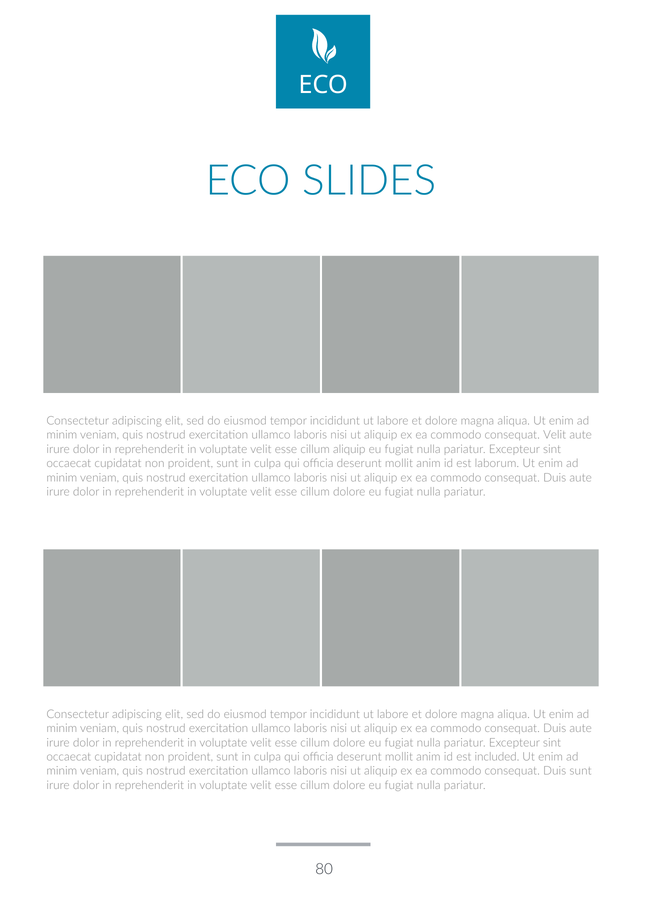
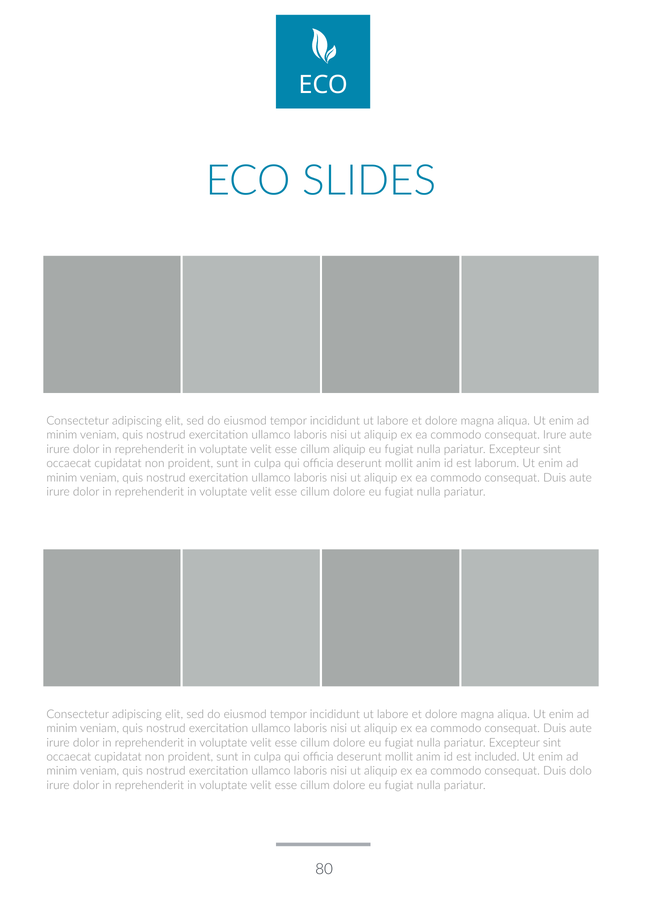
consequat Velit: Velit -> Irure (555, 435)
Duis sunt: sunt -> dolo (581, 772)
